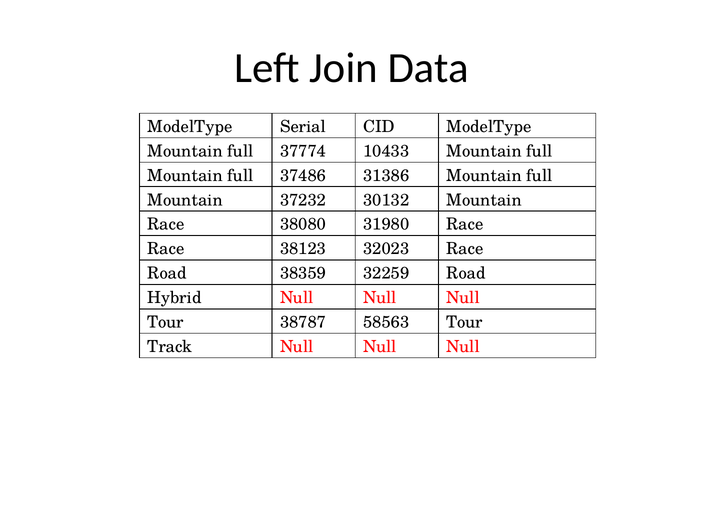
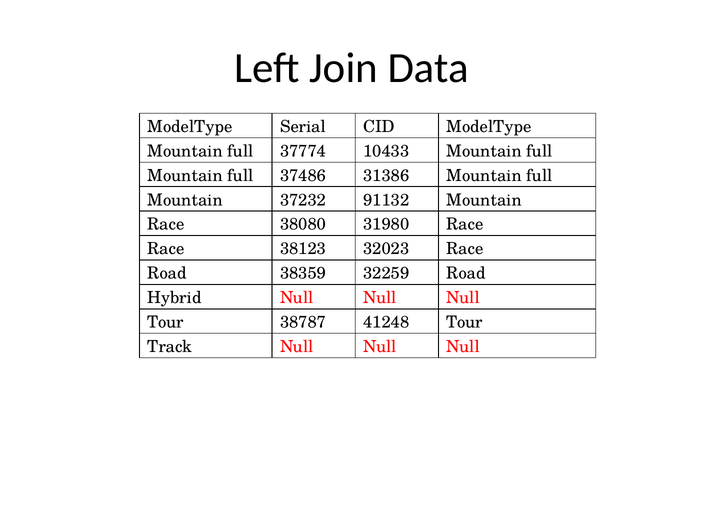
30132: 30132 -> 91132 (386, 200)
58563: 58563 -> 41248 (386, 322)
